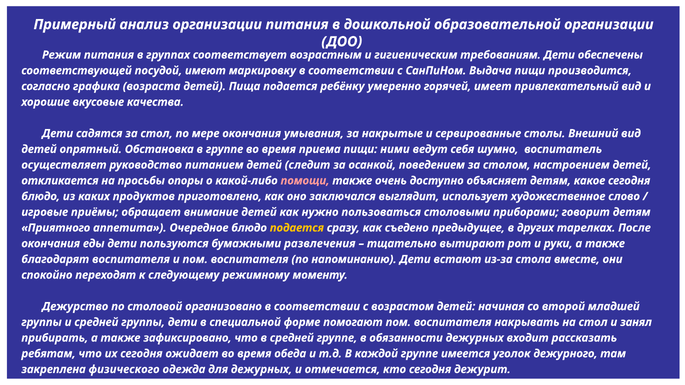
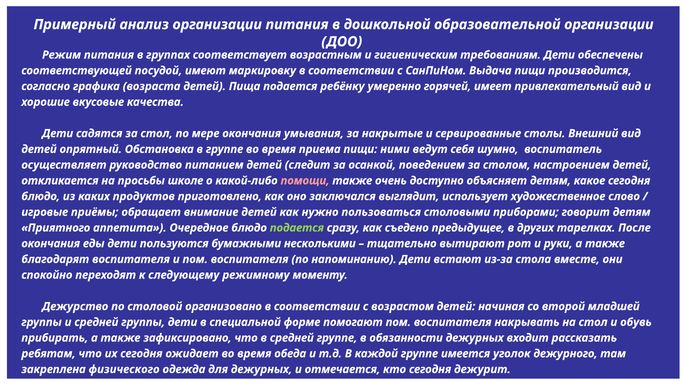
опоры: опоры -> школе (185, 181)
подается colour: yellow -> light green (297, 228)
развлечения: развлечения -> несколькими (320, 244)
занял: занял -> обувь (636, 322)
